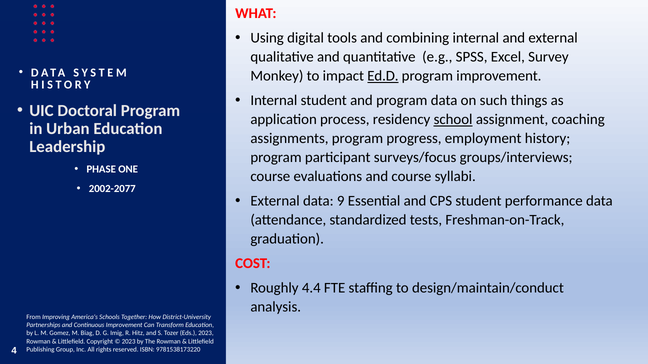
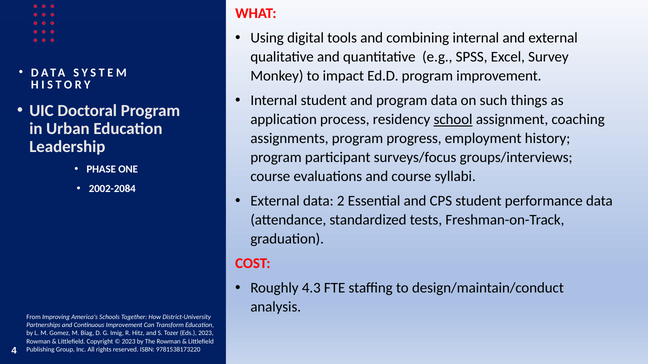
Ed.D underline: present -> none (383, 76)
2002-2077: 2002-2077 -> 2002-2084 (112, 189)
9: 9 -> 2 (341, 201)
4.4: 4.4 -> 4.3 (311, 288)
